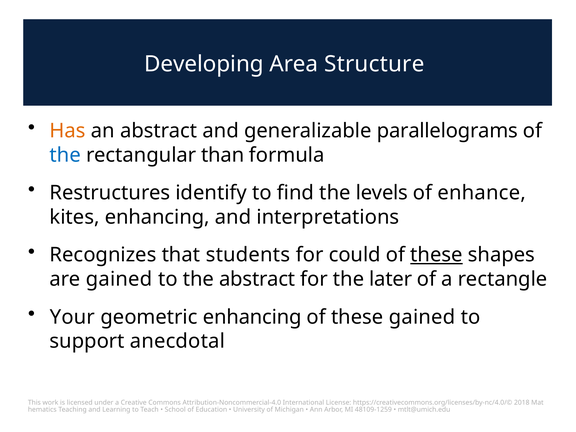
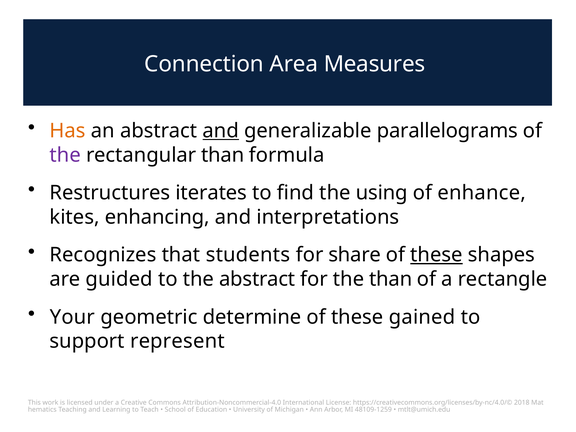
Developing: Developing -> Connection (204, 64)
Structure: Structure -> Measures (374, 64)
and underline: none -> present (221, 131)
the colour: blue -> purple (65, 155)
identify: identify -> iterates (211, 193)
levels: levels -> using (382, 193)
could: could -> share (355, 255)
are gained: gained -> guided (119, 279)
the later: later -> than (391, 279)
geometric enhancing: enhancing -> determine (252, 317)
anecdotal: anecdotal -> represent (177, 341)
